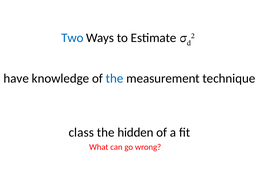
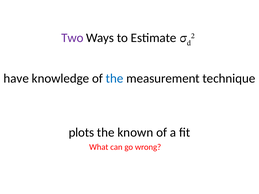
Two colour: blue -> purple (72, 38)
class: class -> plots (81, 133)
hidden: hidden -> known (135, 133)
